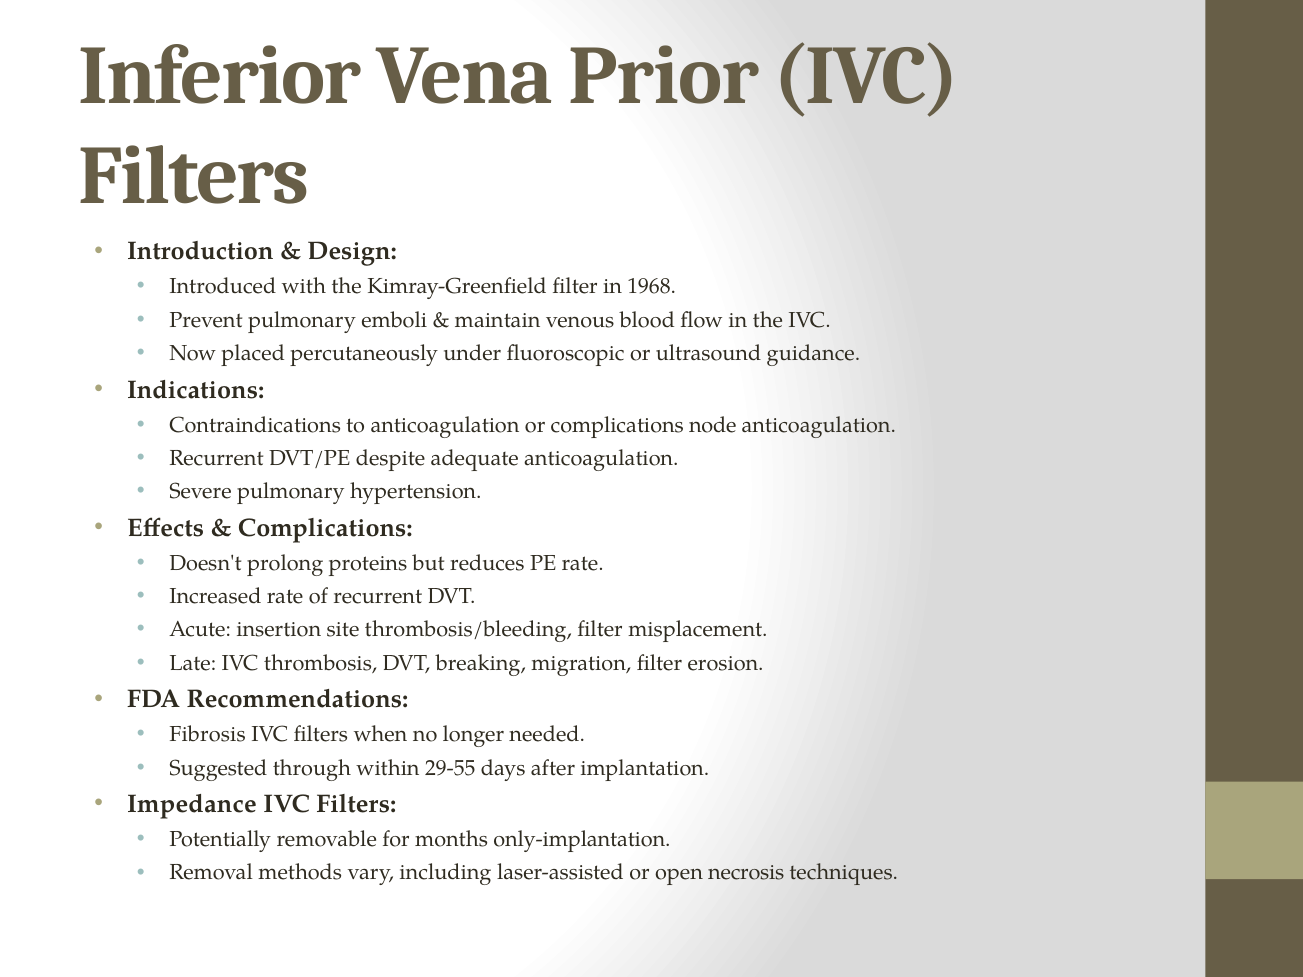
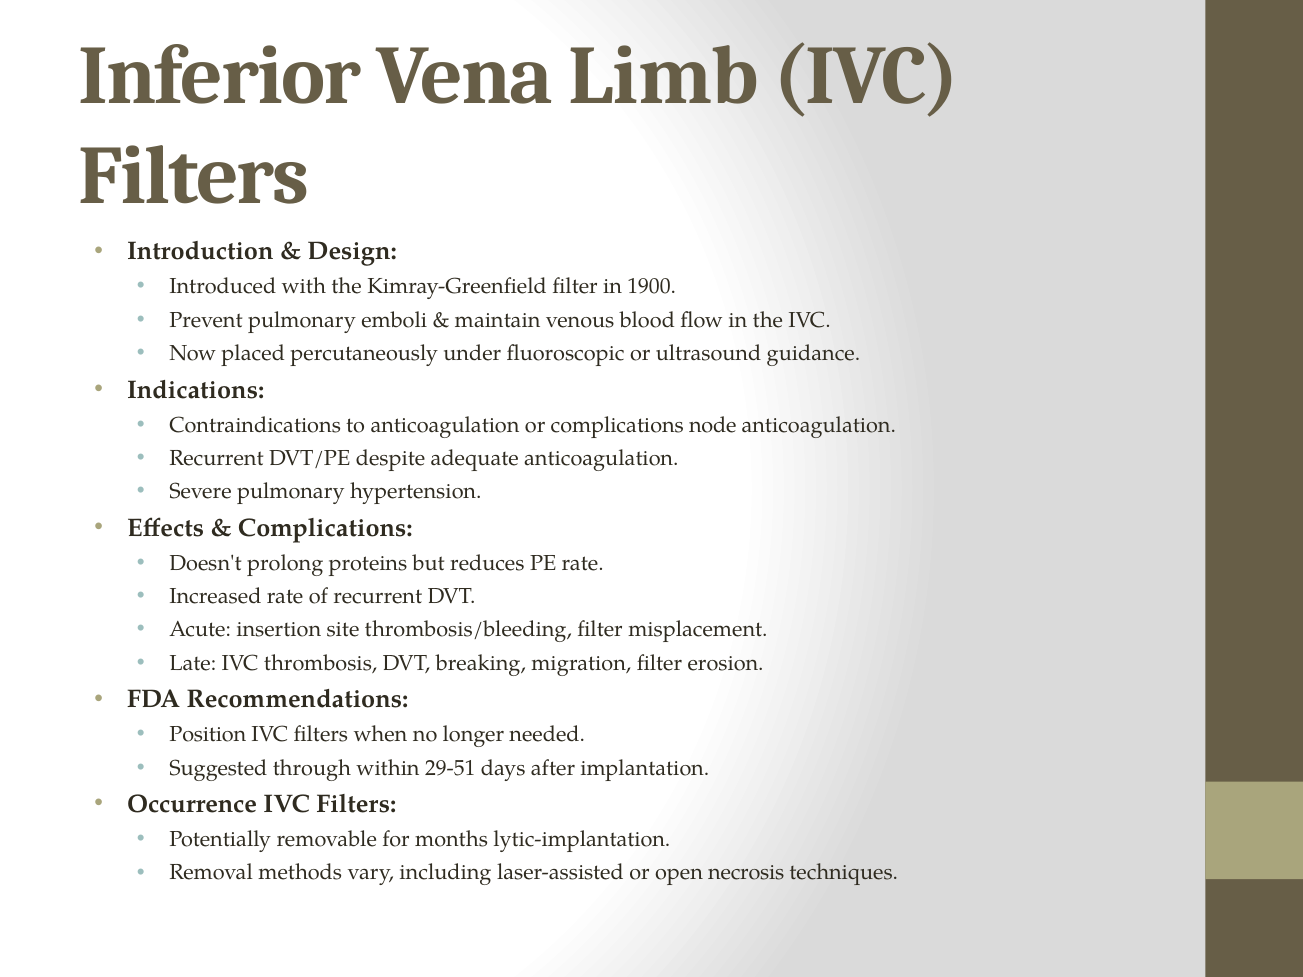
Prior: Prior -> Limb (664, 76)
1968: 1968 -> 1900 (652, 287)
Fibrosis: Fibrosis -> Position (208, 735)
29-55: 29-55 -> 29-51 (450, 768)
Impedance: Impedance -> Occurrence (192, 805)
only-implantation: only-implantation -> lytic-implantation (582, 840)
